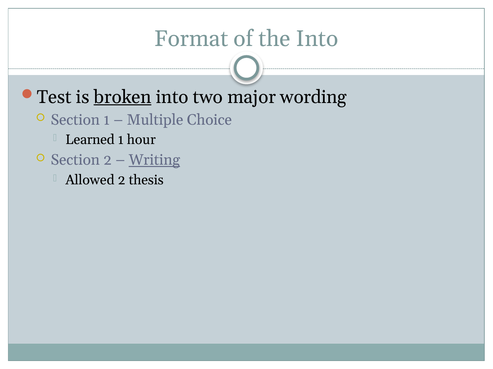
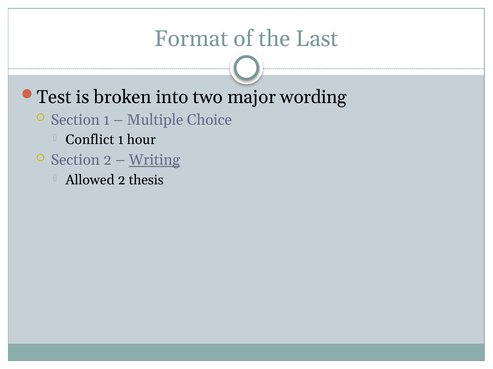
the Into: Into -> Last (317, 39)
broken underline: present -> none (123, 97)
Learned: Learned -> Conflict (90, 140)
